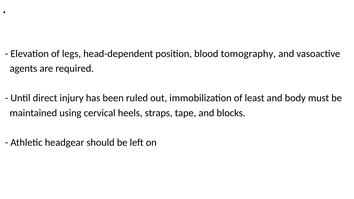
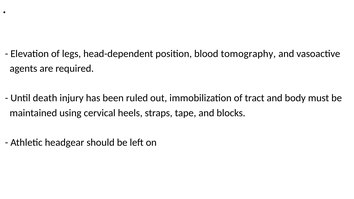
direct: direct -> death (45, 98)
least: least -> tract (255, 98)
